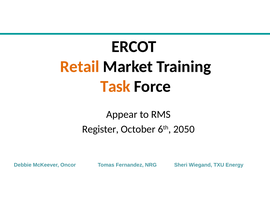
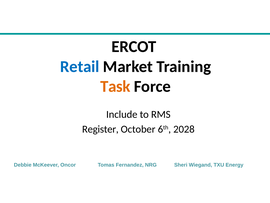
Retail colour: orange -> blue (80, 66)
Appear: Appear -> Include (122, 114)
2050: 2050 -> 2028 (184, 129)
